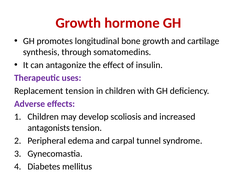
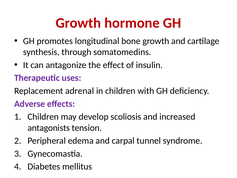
Replacement tension: tension -> adrenal (80, 91)
